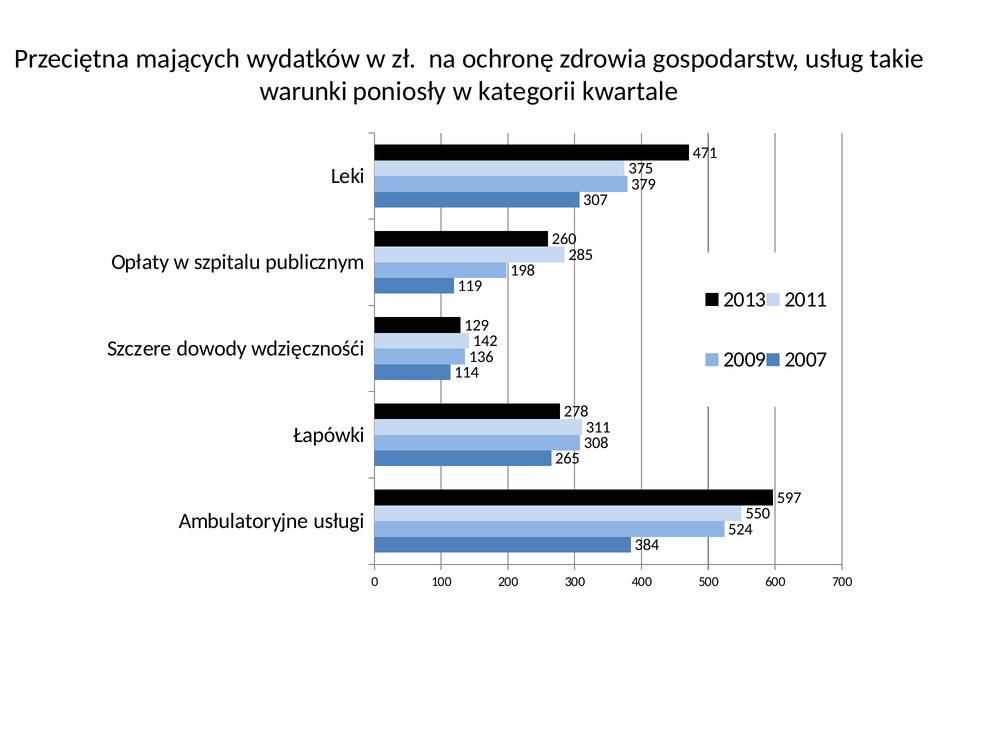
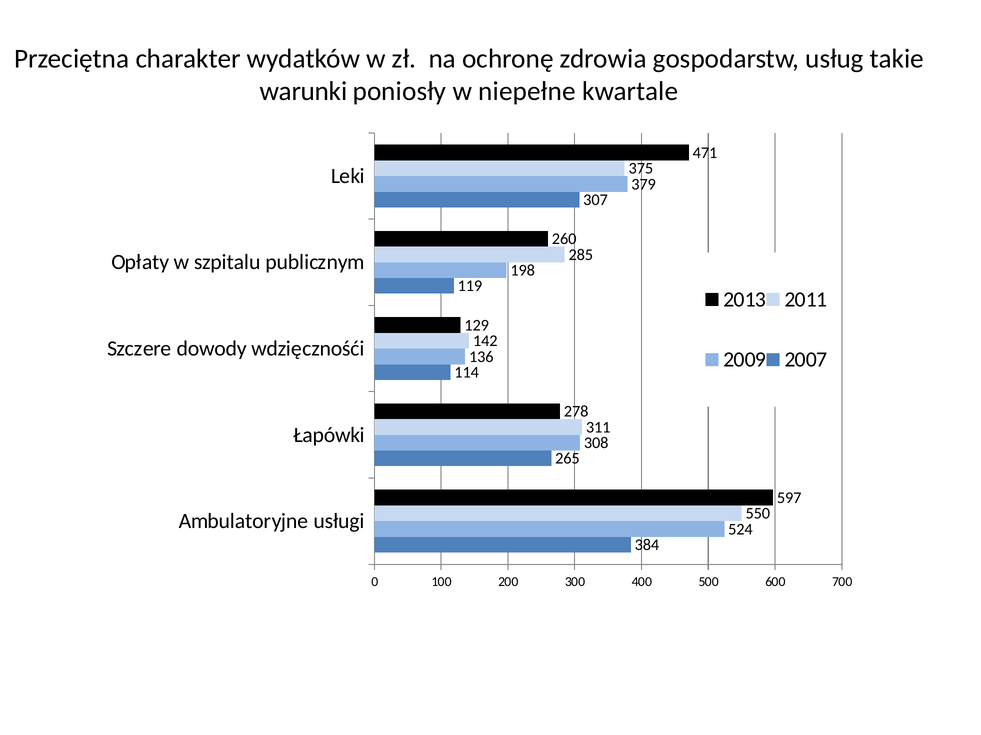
mających: mających -> charakter (188, 59)
kategorii: kategorii -> niepełne (527, 91)
